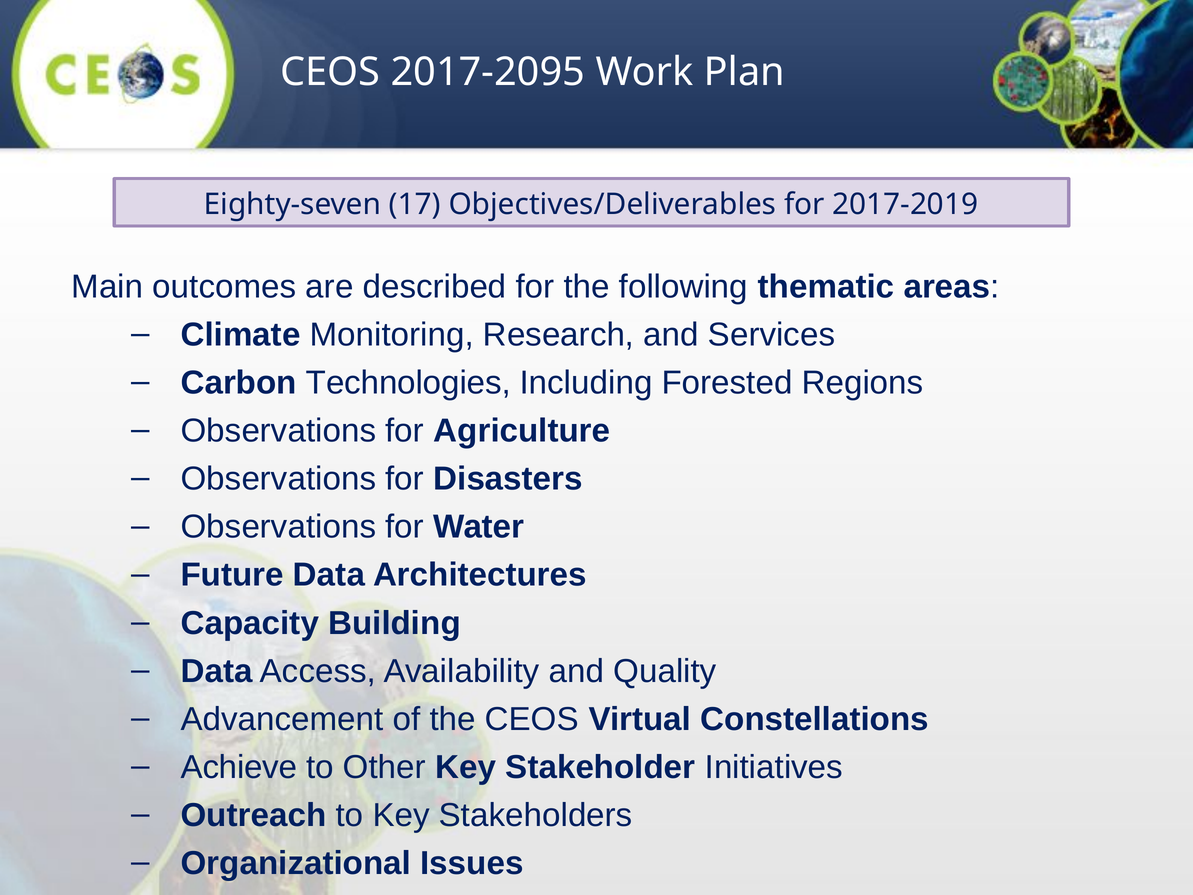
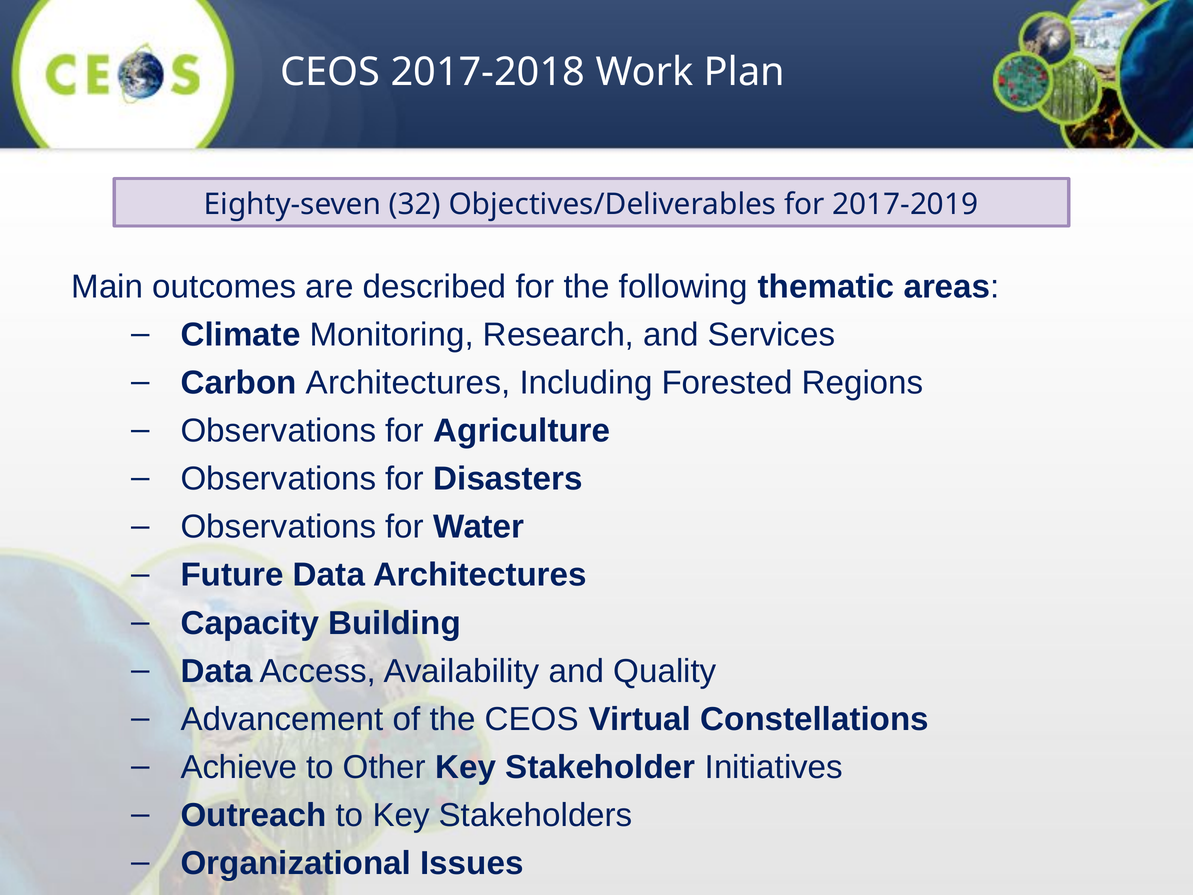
2017-2095: 2017-2095 -> 2017-2018 (488, 72)
17: 17 -> 32 (415, 204)
Carbon Technologies: Technologies -> Architectures (408, 383)
